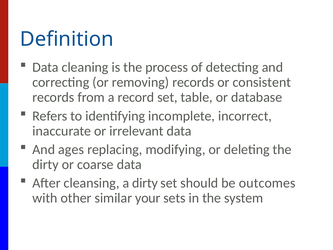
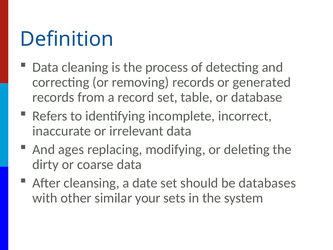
consistent: consistent -> generated (262, 82)
a dirty: dirty -> date (145, 183)
outcomes: outcomes -> databases (267, 183)
